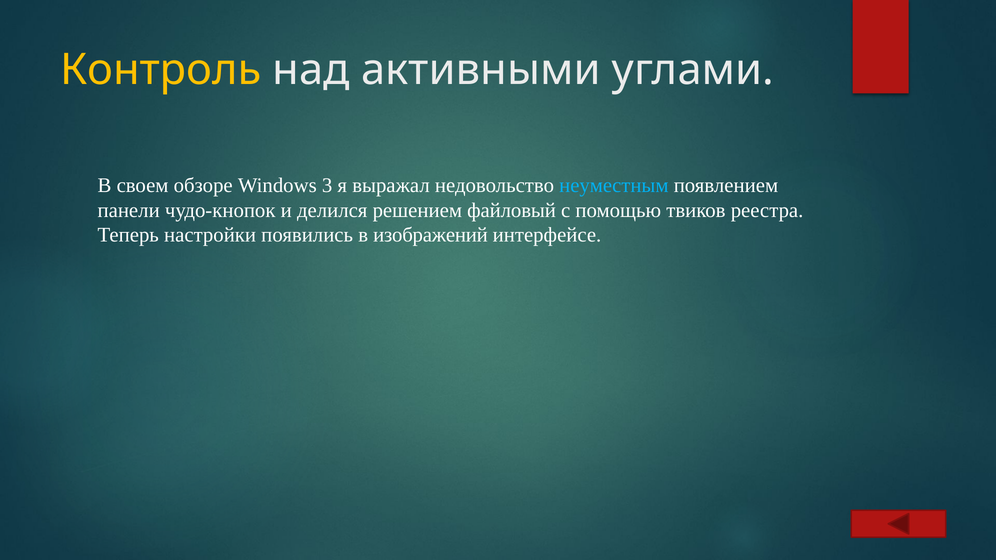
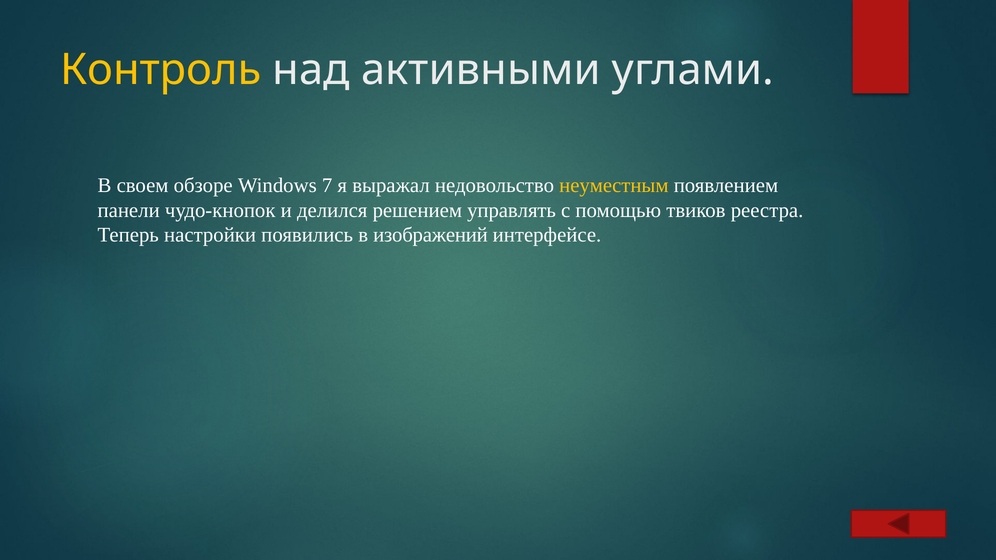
3: 3 -> 7 (327, 185)
неуместным colour: light blue -> yellow (614, 185)
файловый: файловый -> управлять (512, 210)
